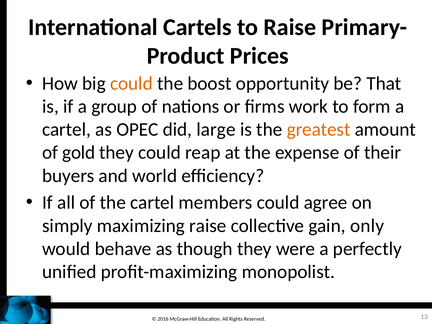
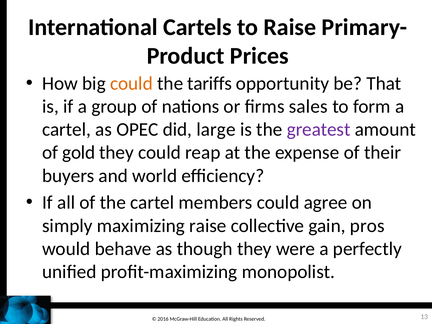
boost: boost -> tariffs (210, 83)
work: work -> sales (308, 107)
greatest colour: orange -> purple (319, 130)
only: only -> pros (367, 226)
